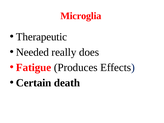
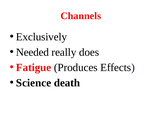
Microglia: Microglia -> Channels (81, 16)
Therapeutic: Therapeutic -> Exclusively (41, 37)
Certain: Certain -> Science (34, 83)
